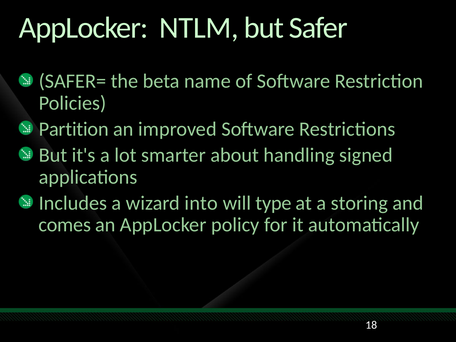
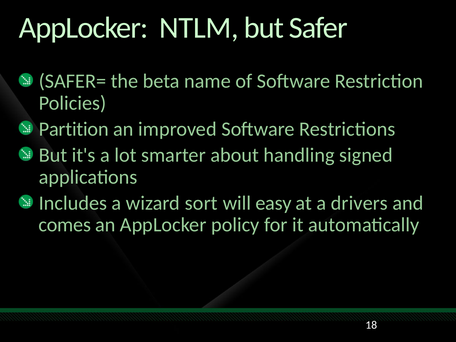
into: into -> sort (201, 203)
type: type -> easy (274, 203)
storing: storing -> drivers (359, 203)
